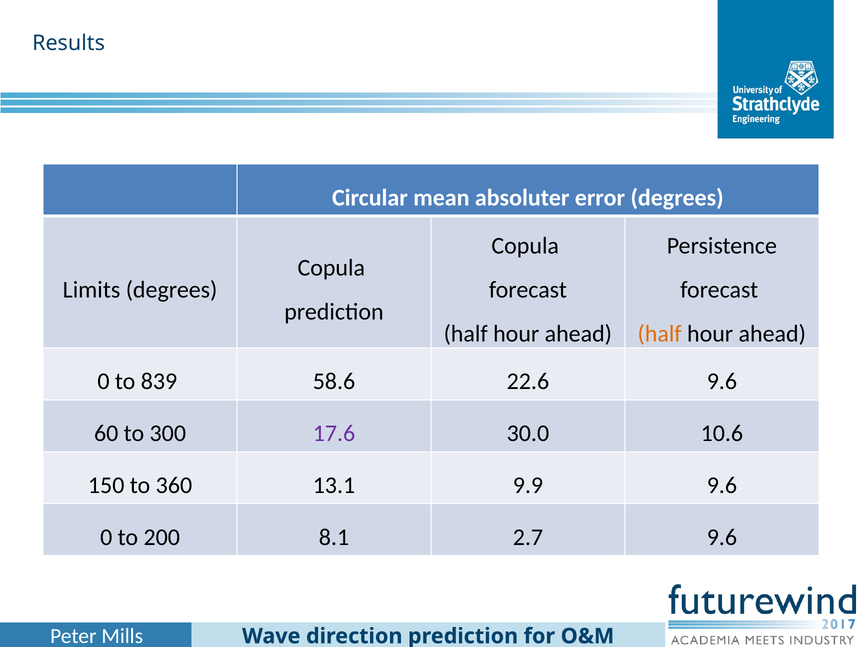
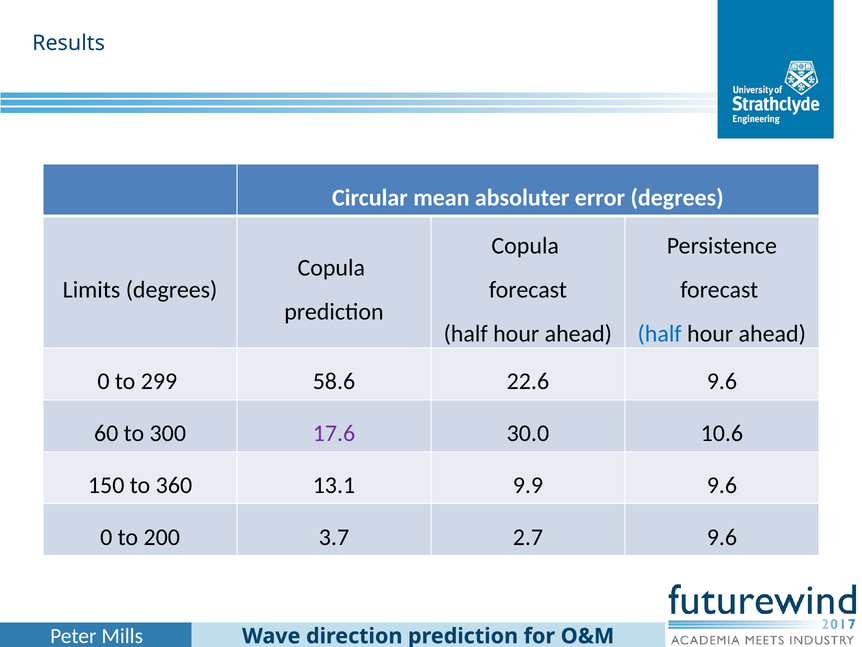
half colour: orange -> blue (660, 333)
839: 839 -> 299 (159, 381)
8.1: 8.1 -> 3.7 (334, 537)
